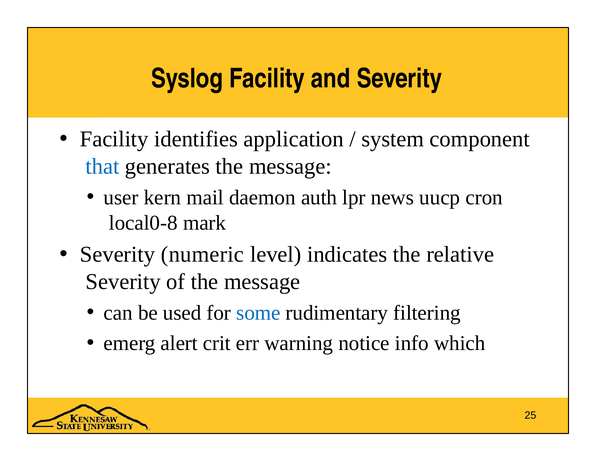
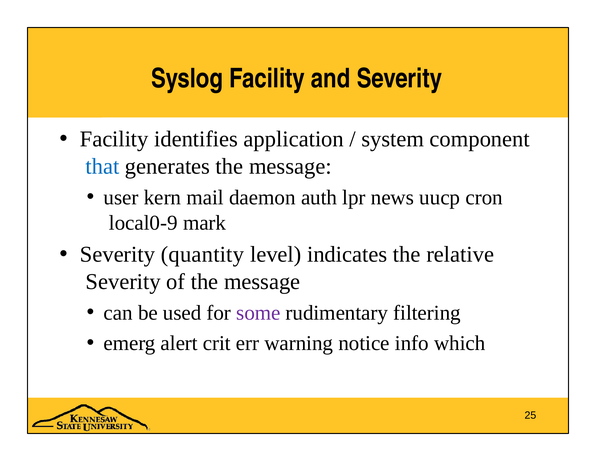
local0-8: local0-8 -> local0-9 (143, 223)
numeric: numeric -> quantity (202, 254)
some colour: blue -> purple (258, 313)
